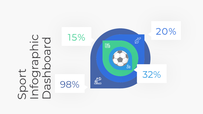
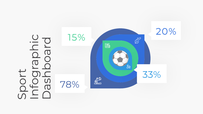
32%: 32% -> 33% (152, 75)
98%: 98% -> 78% (70, 85)
